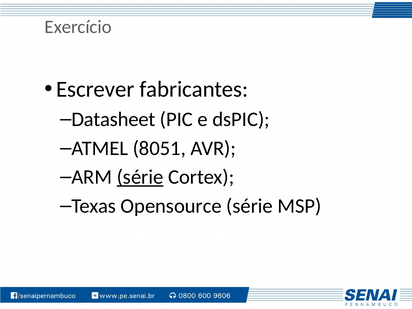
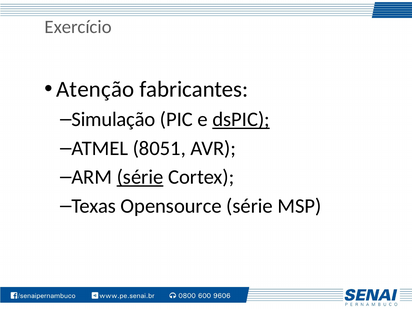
Escrever: Escrever -> Atenção (95, 89)
Datasheet: Datasheet -> Simulação (113, 119)
dsPIC underline: none -> present (241, 119)
